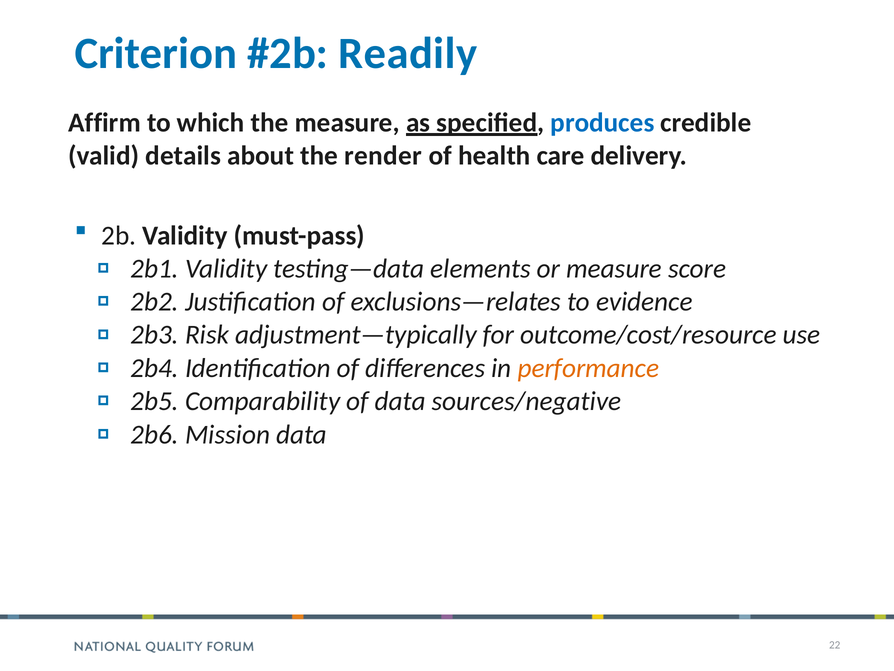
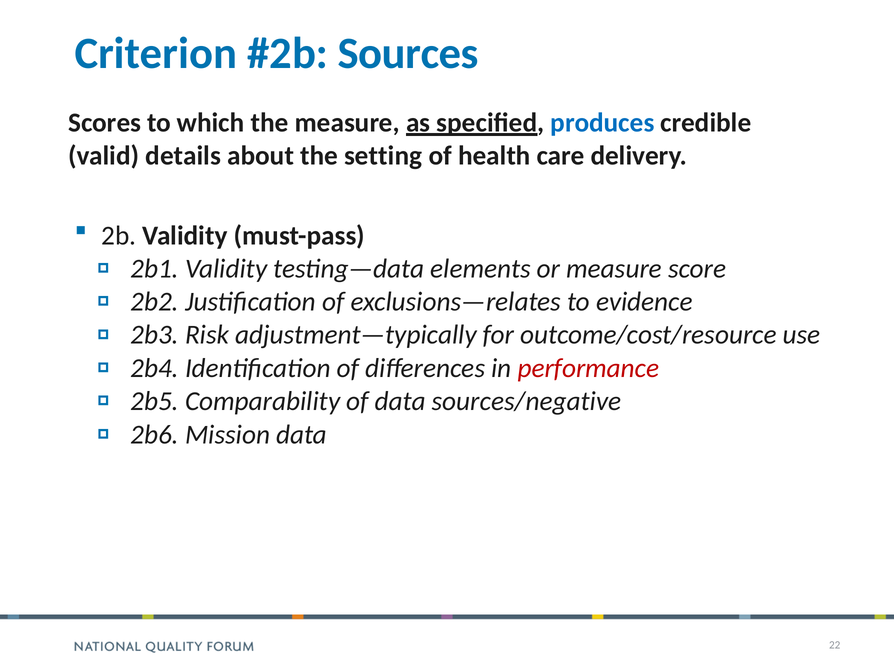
Readily: Readily -> Sources (408, 54)
Affirm: Affirm -> Scores (105, 123)
render: render -> setting (383, 155)
performance colour: orange -> red (588, 368)
